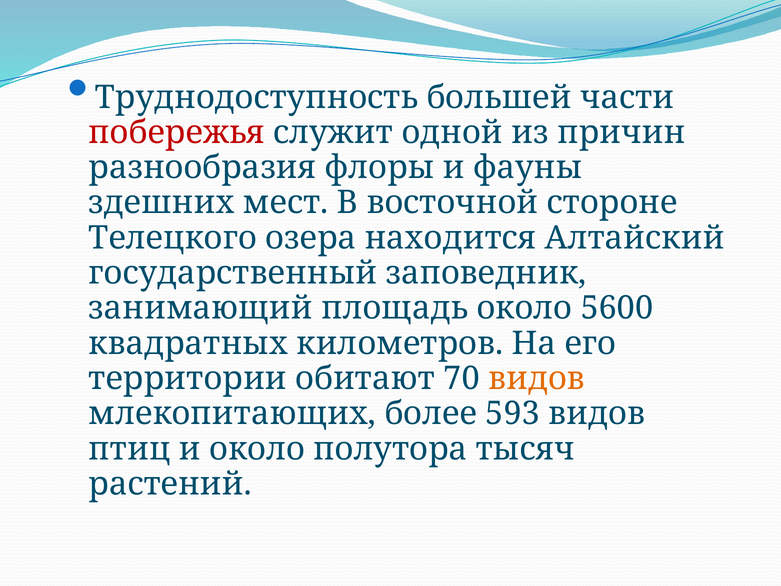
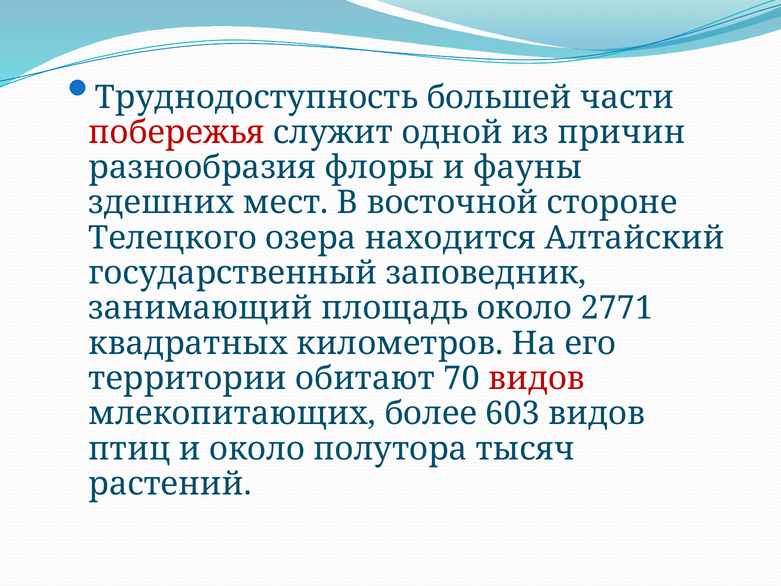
5600: 5600 -> 2771 (617, 308)
видов colour: orange -> red (537, 378)
593: 593 -> 603 (513, 414)
